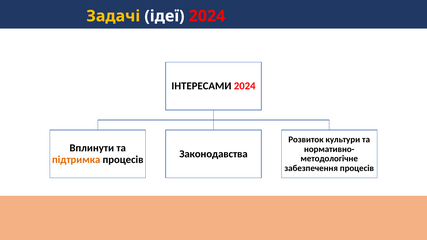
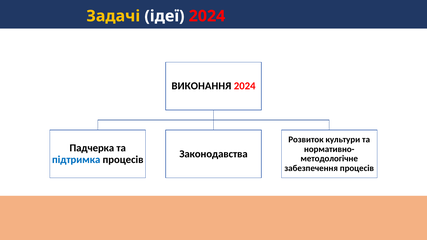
ІНТЕРЕСАМИ: ІНТЕРЕСАМИ -> ВИКОНАННЯ (201, 86)
Вплинути: Вплинути -> Падчерка (92, 148)
підтримка colour: orange -> blue (76, 160)
